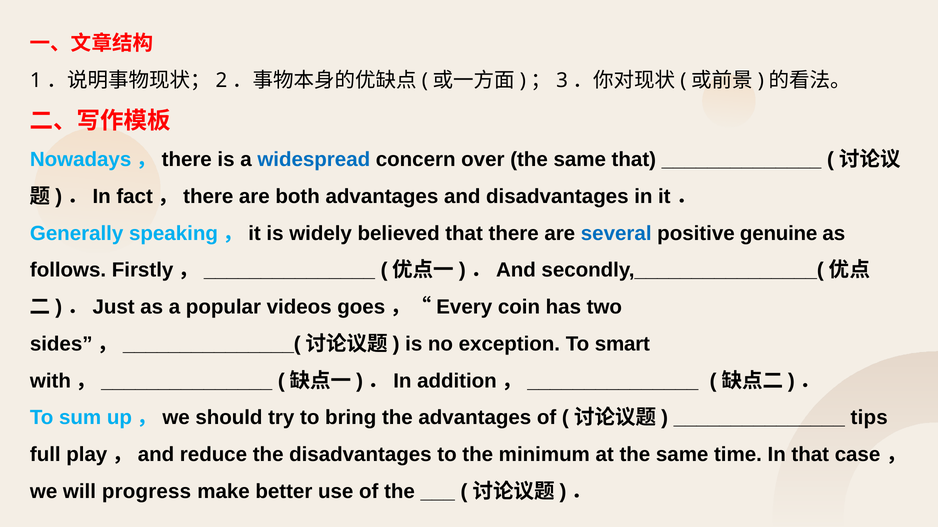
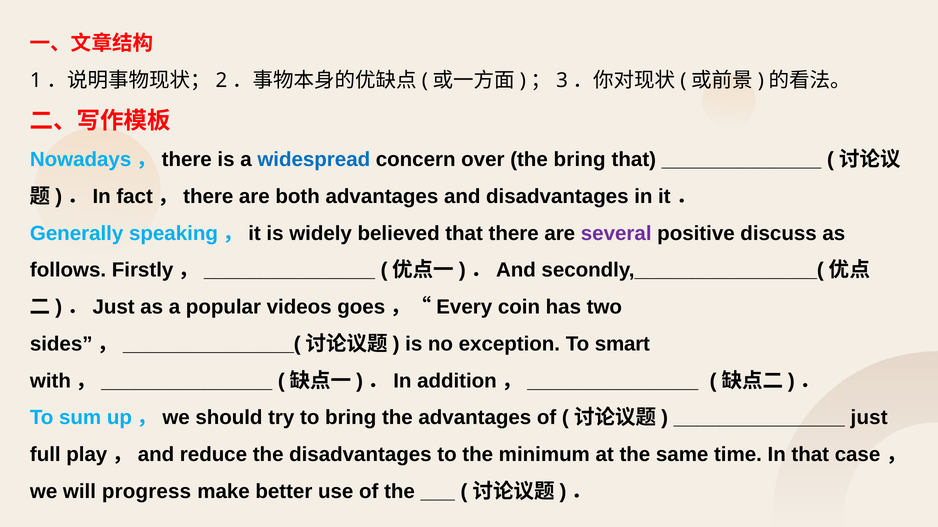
over the same: same -> bring (580, 160)
several colour: blue -> purple (616, 234)
genuine: genuine -> discuss (779, 234)
tips: tips -> just (869, 418)
